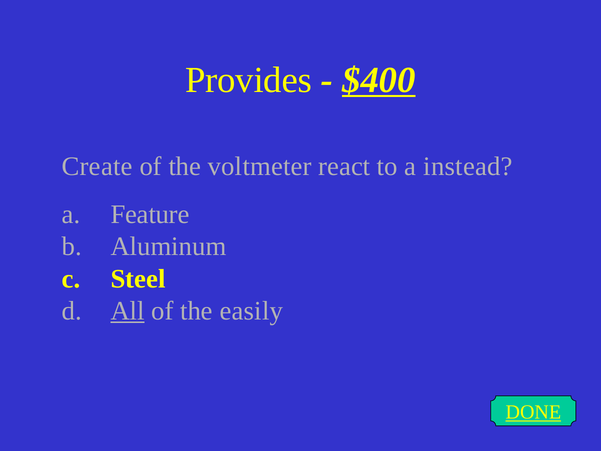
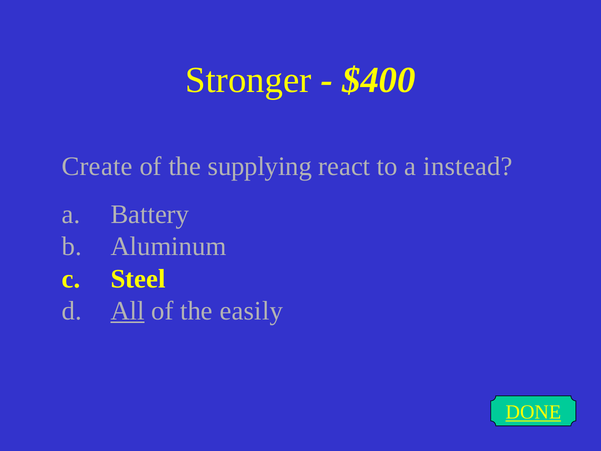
Provides: Provides -> Stronger (248, 80)
$400 underline: present -> none (379, 80)
voltmeter: voltmeter -> supplying (260, 166)
Feature: Feature -> Battery (150, 214)
